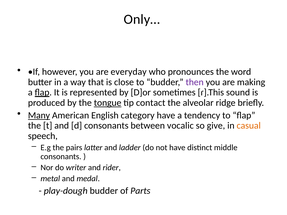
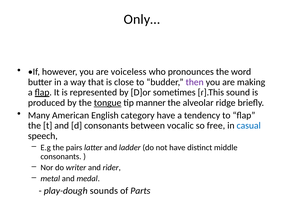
everyday: everyday -> voiceless (129, 72)
contact: contact -> manner (151, 103)
Many underline: present -> none (39, 115)
give: give -> free (216, 126)
casual colour: orange -> blue (249, 126)
play-dough budder: budder -> sounds (104, 191)
